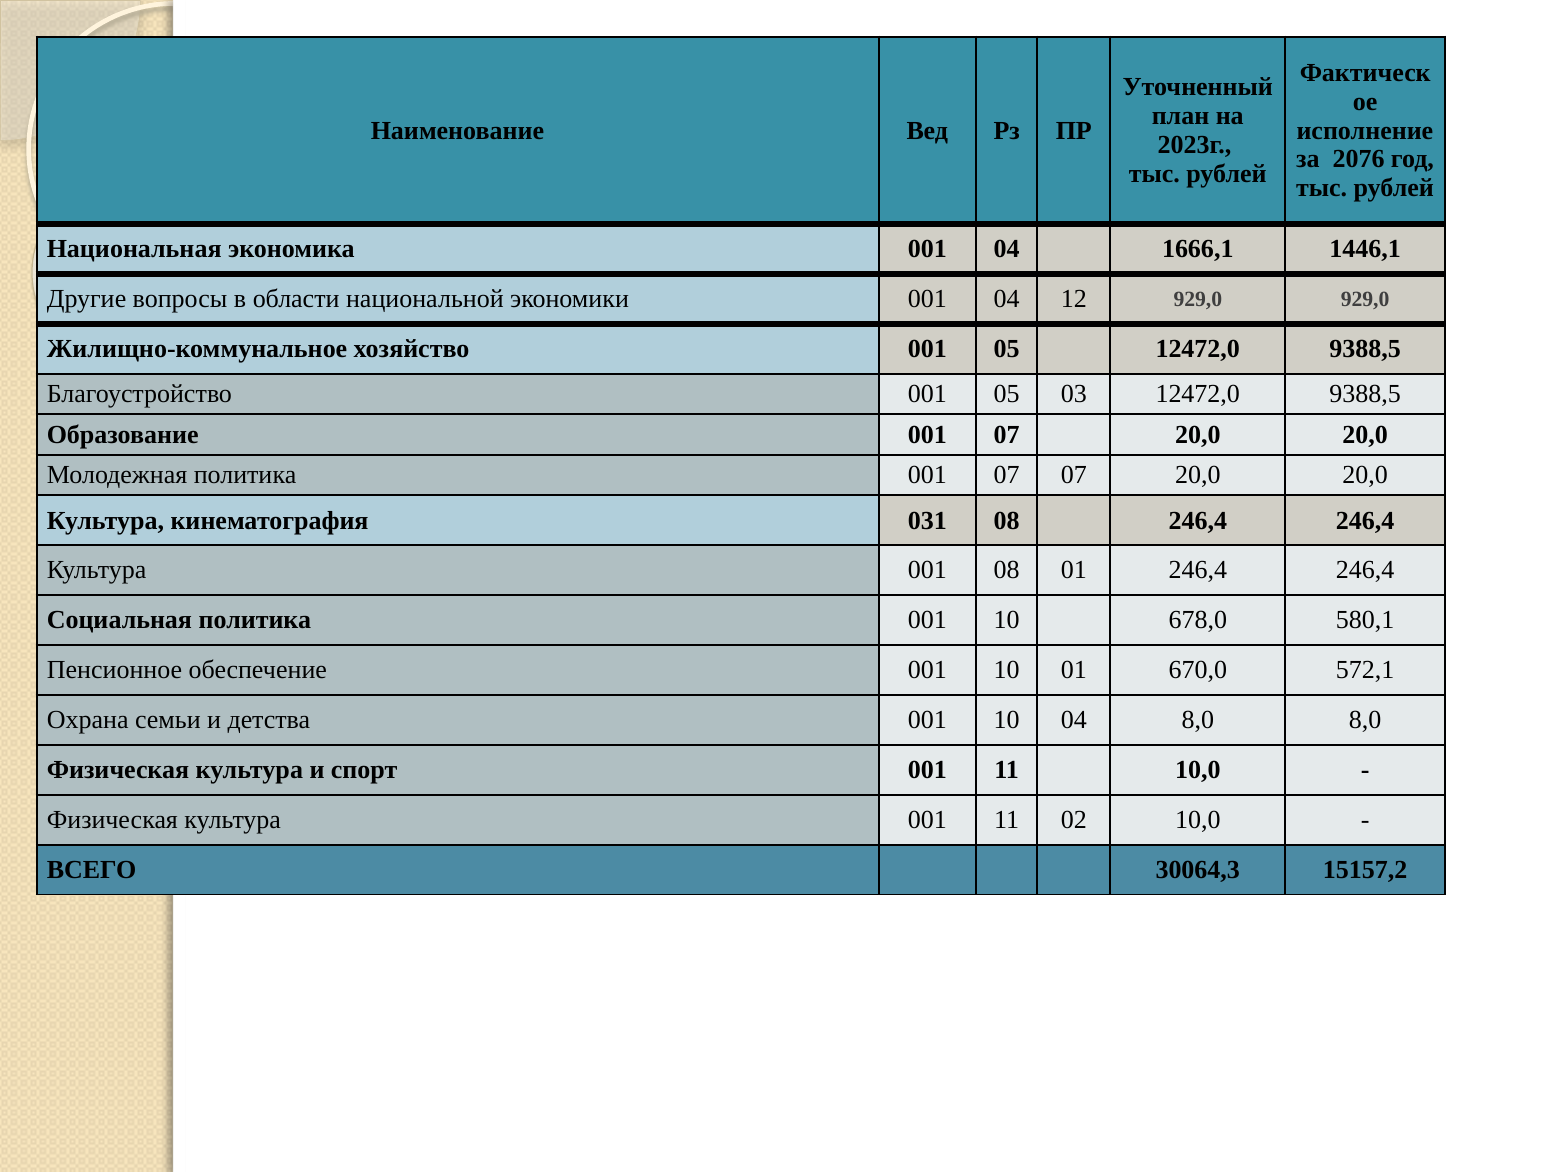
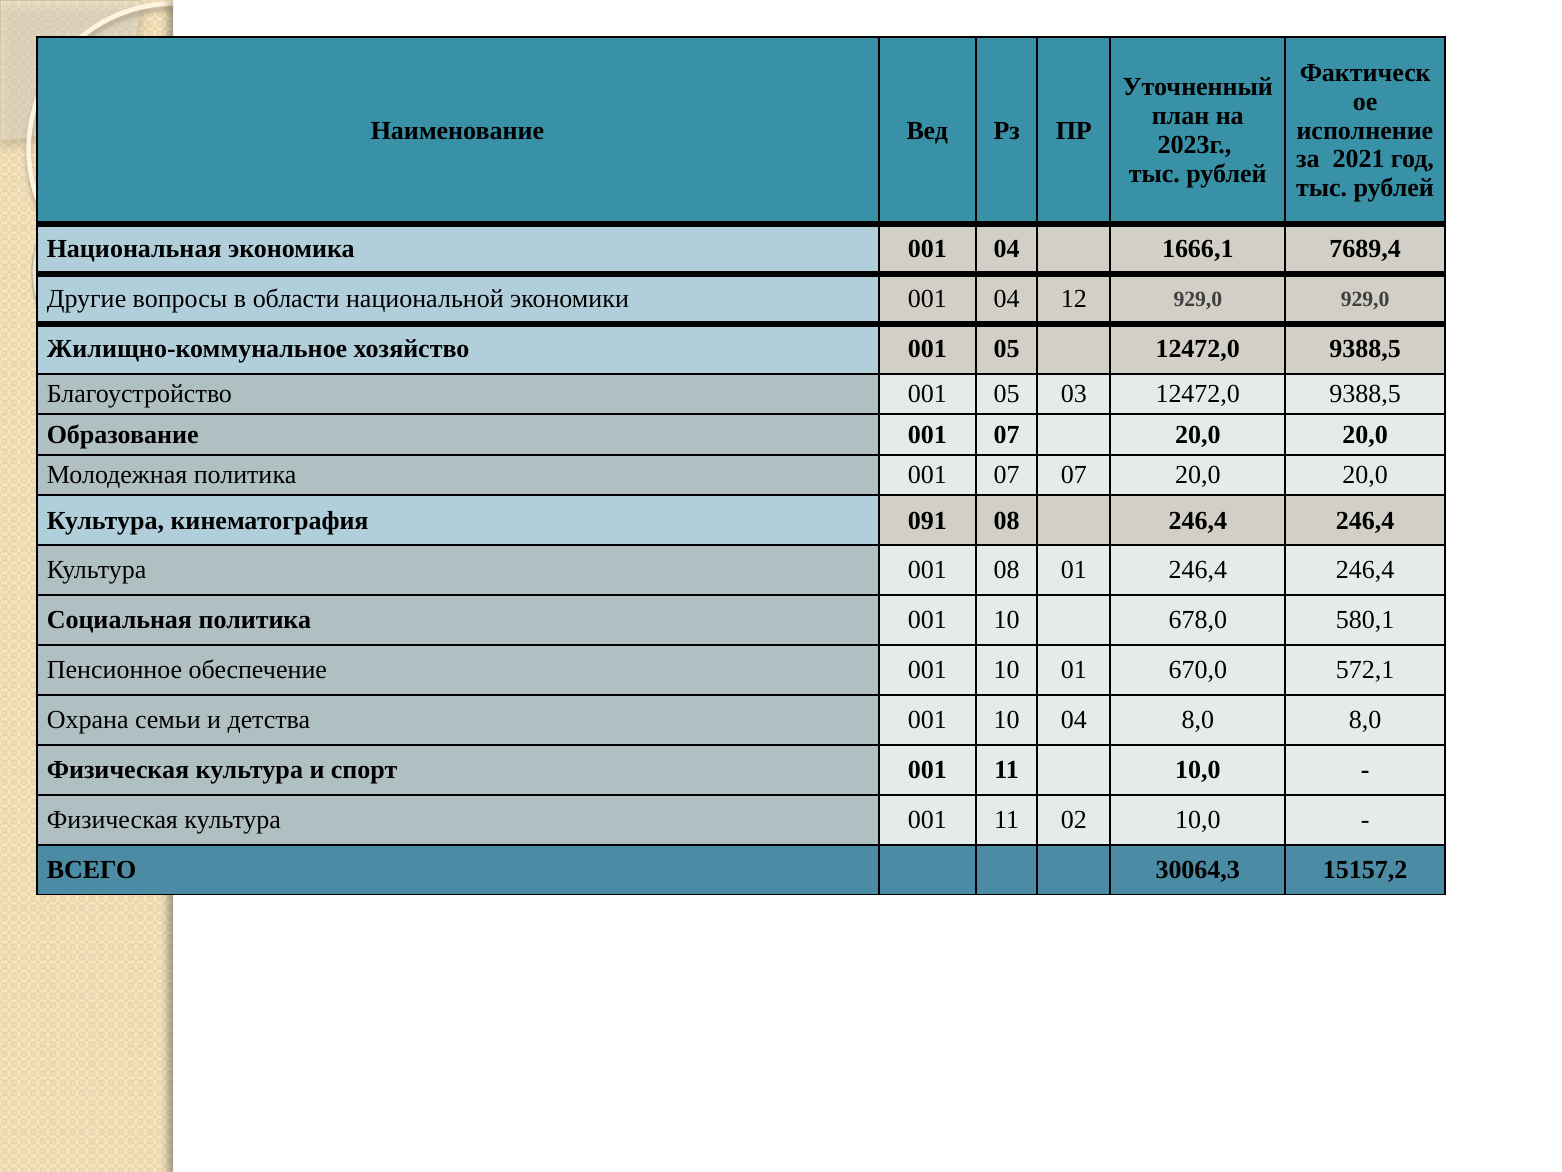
2076: 2076 -> 2021 (1359, 159)
1446,1: 1446,1 -> 7689,4 (1365, 249)
031: 031 -> 091 (927, 520)
